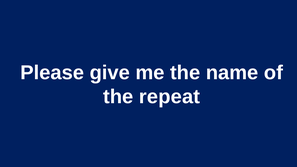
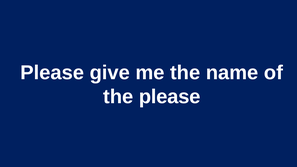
the repeat: repeat -> please (170, 97)
